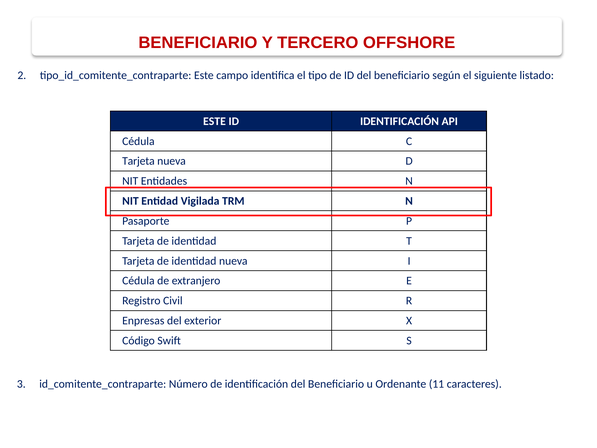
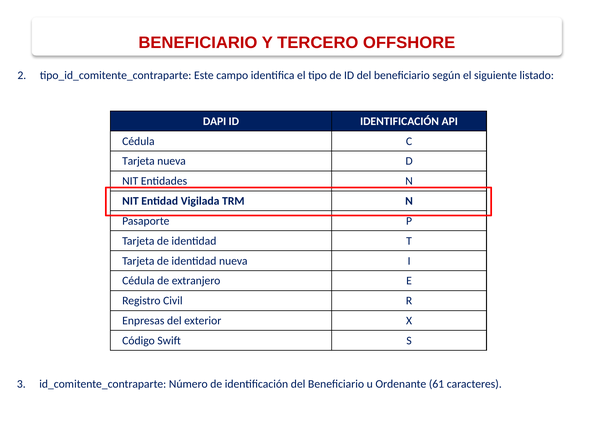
ESTE: ESTE -> DAPI (215, 121)
11: 11 -> 61 (436, 384)
